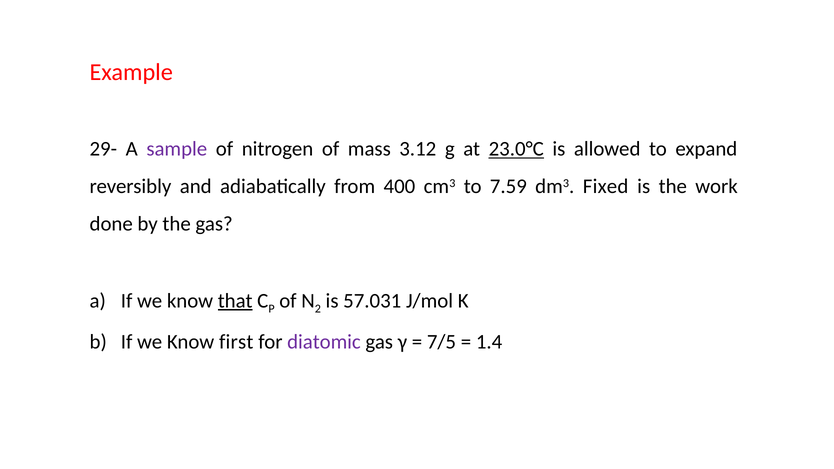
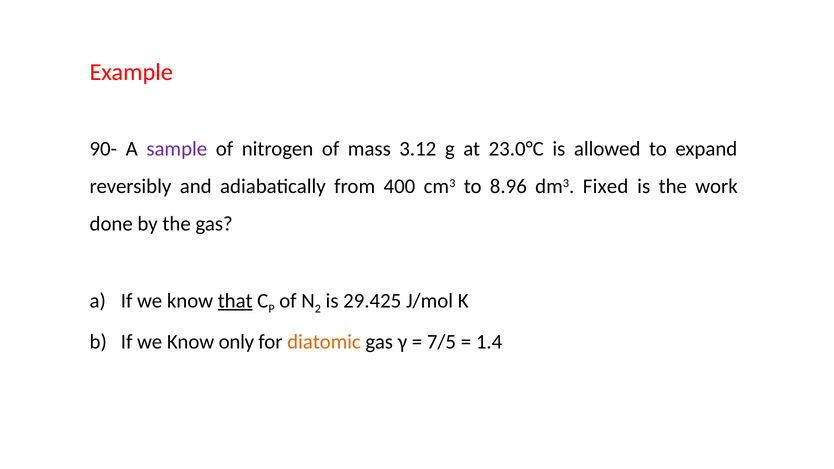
29-: 29- -> 90- (103, 149)
23.0°C underline: present -> none (516, 149)
7.59: 7.59 -> 8.96 (508, 187)
57.031: 57.031 -> 29.425 (372, 301)
first: first -> only (236, 342)
diatomic colour: purple -> orange (324, 342)
